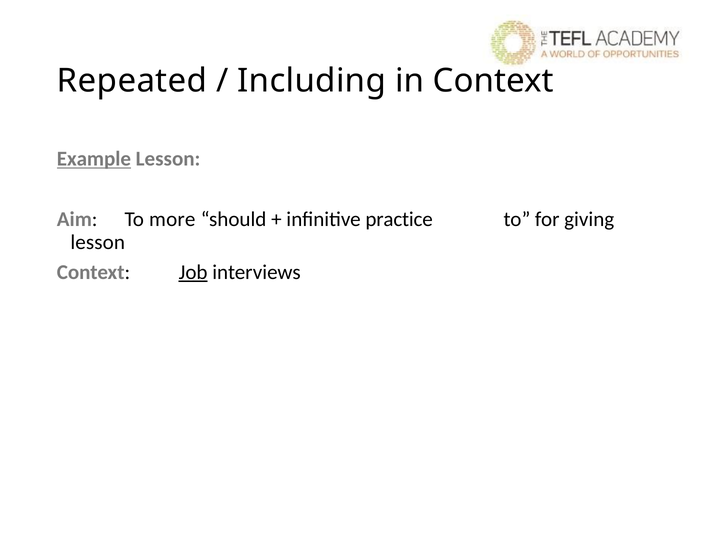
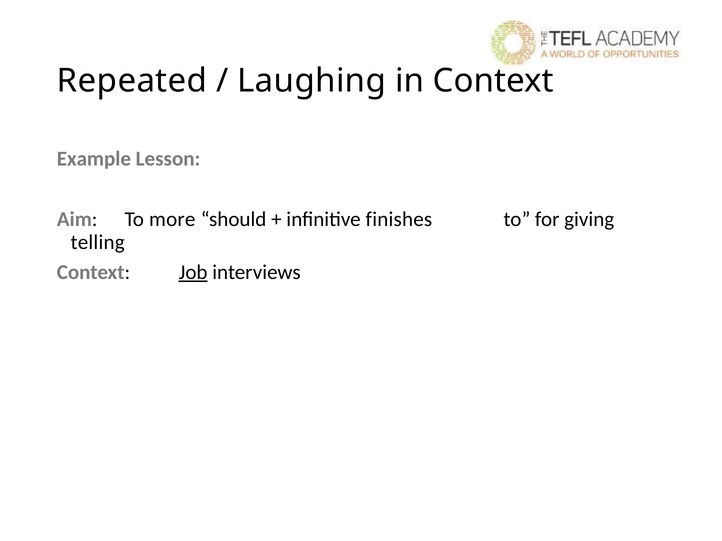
Including: Including -> Laughing (312, 81)
Example underline: present -> none (94, 159)
practice: practice -> finishes (399, 220)
lesson: lesson -> telling (98, 242)
